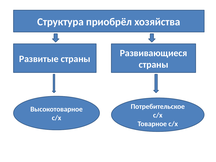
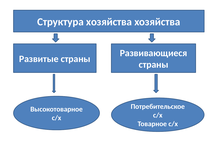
Структура приобрёл: приобрёл -> хозяйства (109, 22)
